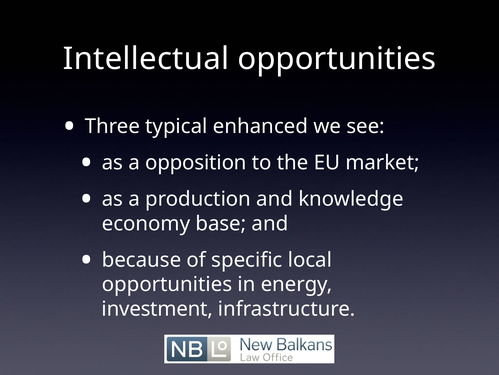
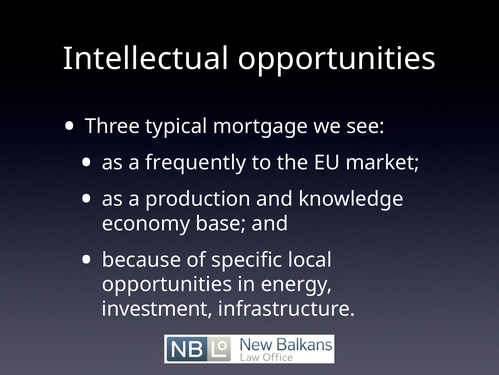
enhanced: enhanced -> mortgage (260, 126)
opposition: opposition -> frequently (196, 162)
